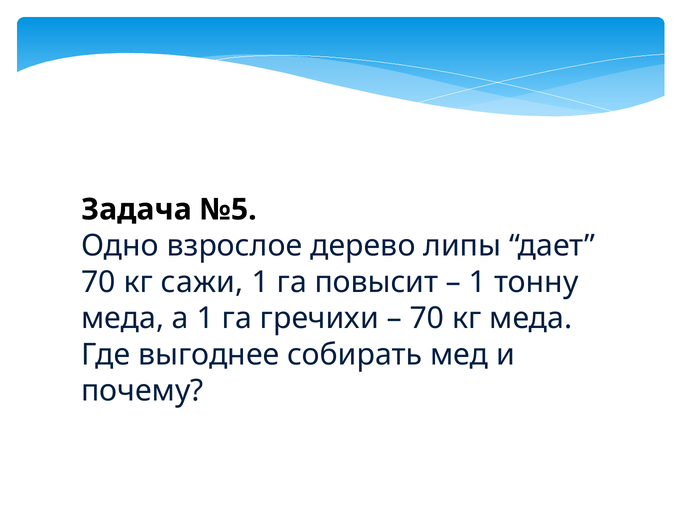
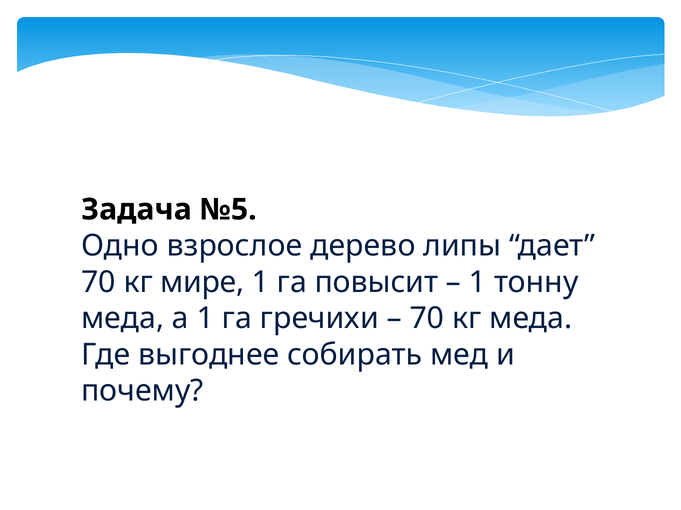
сажи: сажи -> мире (202, 282)
